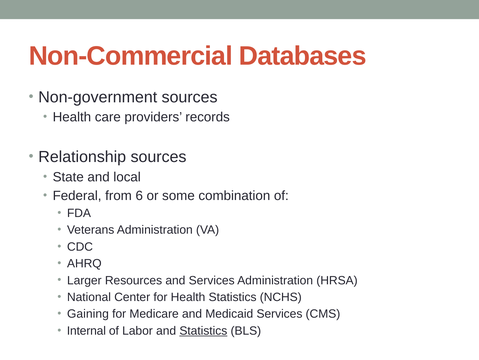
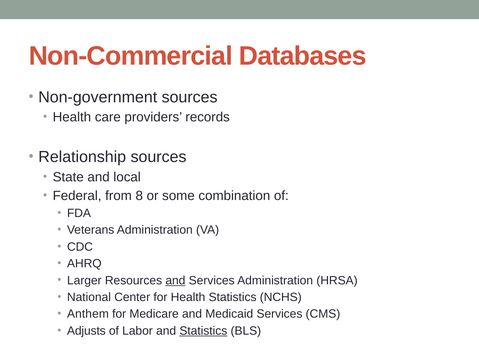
6: 6 -> 8 (139, 195)
and underline: none -> present (175, 280)
Gaining: Gaining -> Anthem (88, 313)
Internal: Internal -> Adjusts (86, 330)
